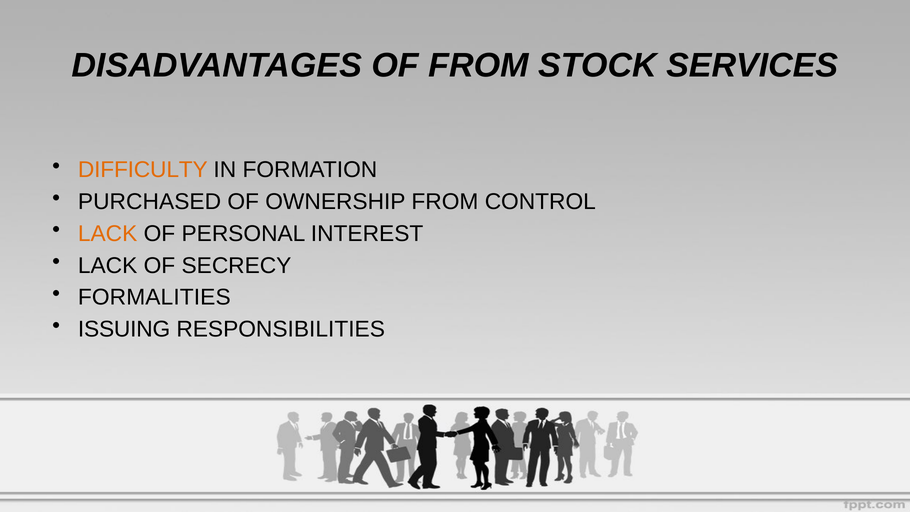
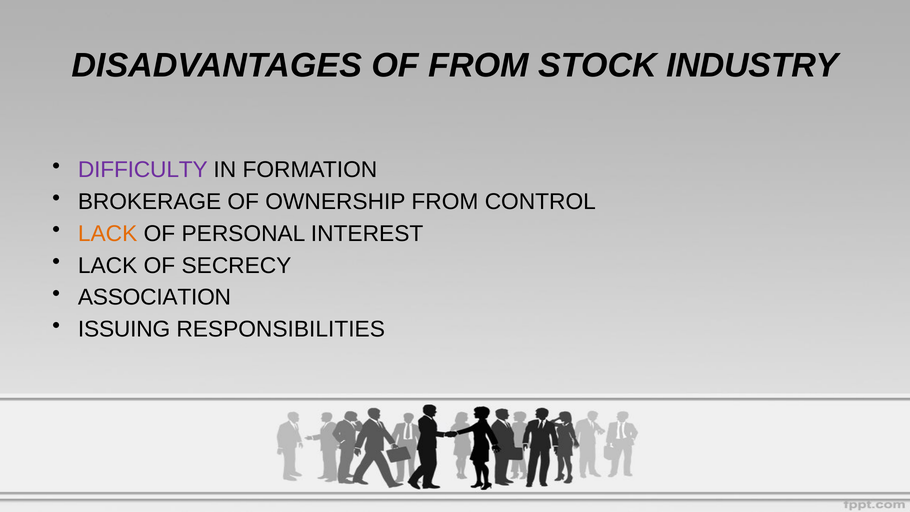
SERVICES: SERVICES -> INDUSTRY (752, 66)
DIFFICULTY colour: orange -> purple (143, 170)
PURCHASED: PURCHASED -> BROKERAGE (150, 202)
FORMALITIES: FORMALITIES -> ASSOCIATION (154, 297)
